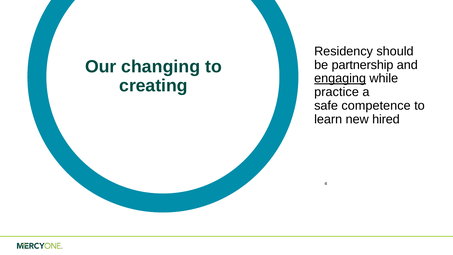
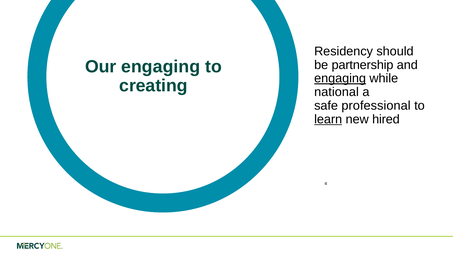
Our changing: changing -> engaging (161, 67)
practice: practice -> national (337, 92)
competence: competence -> professional (376, 106)
learn underline: none -> present (328, 119)
